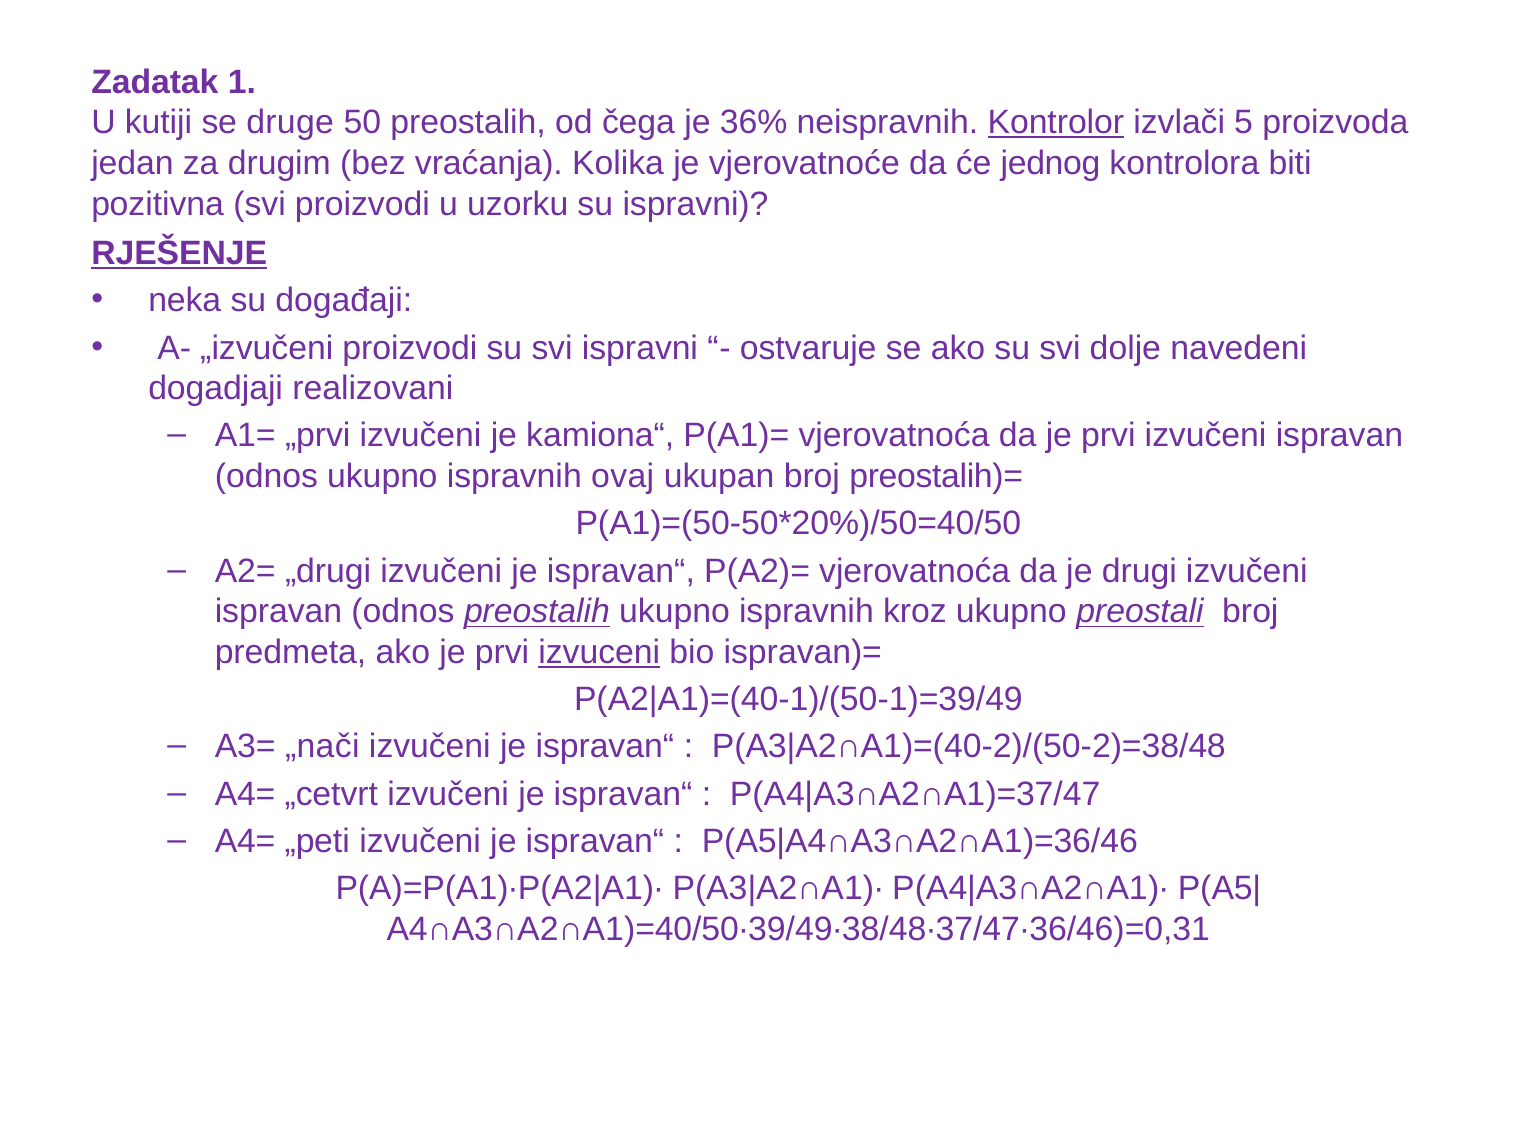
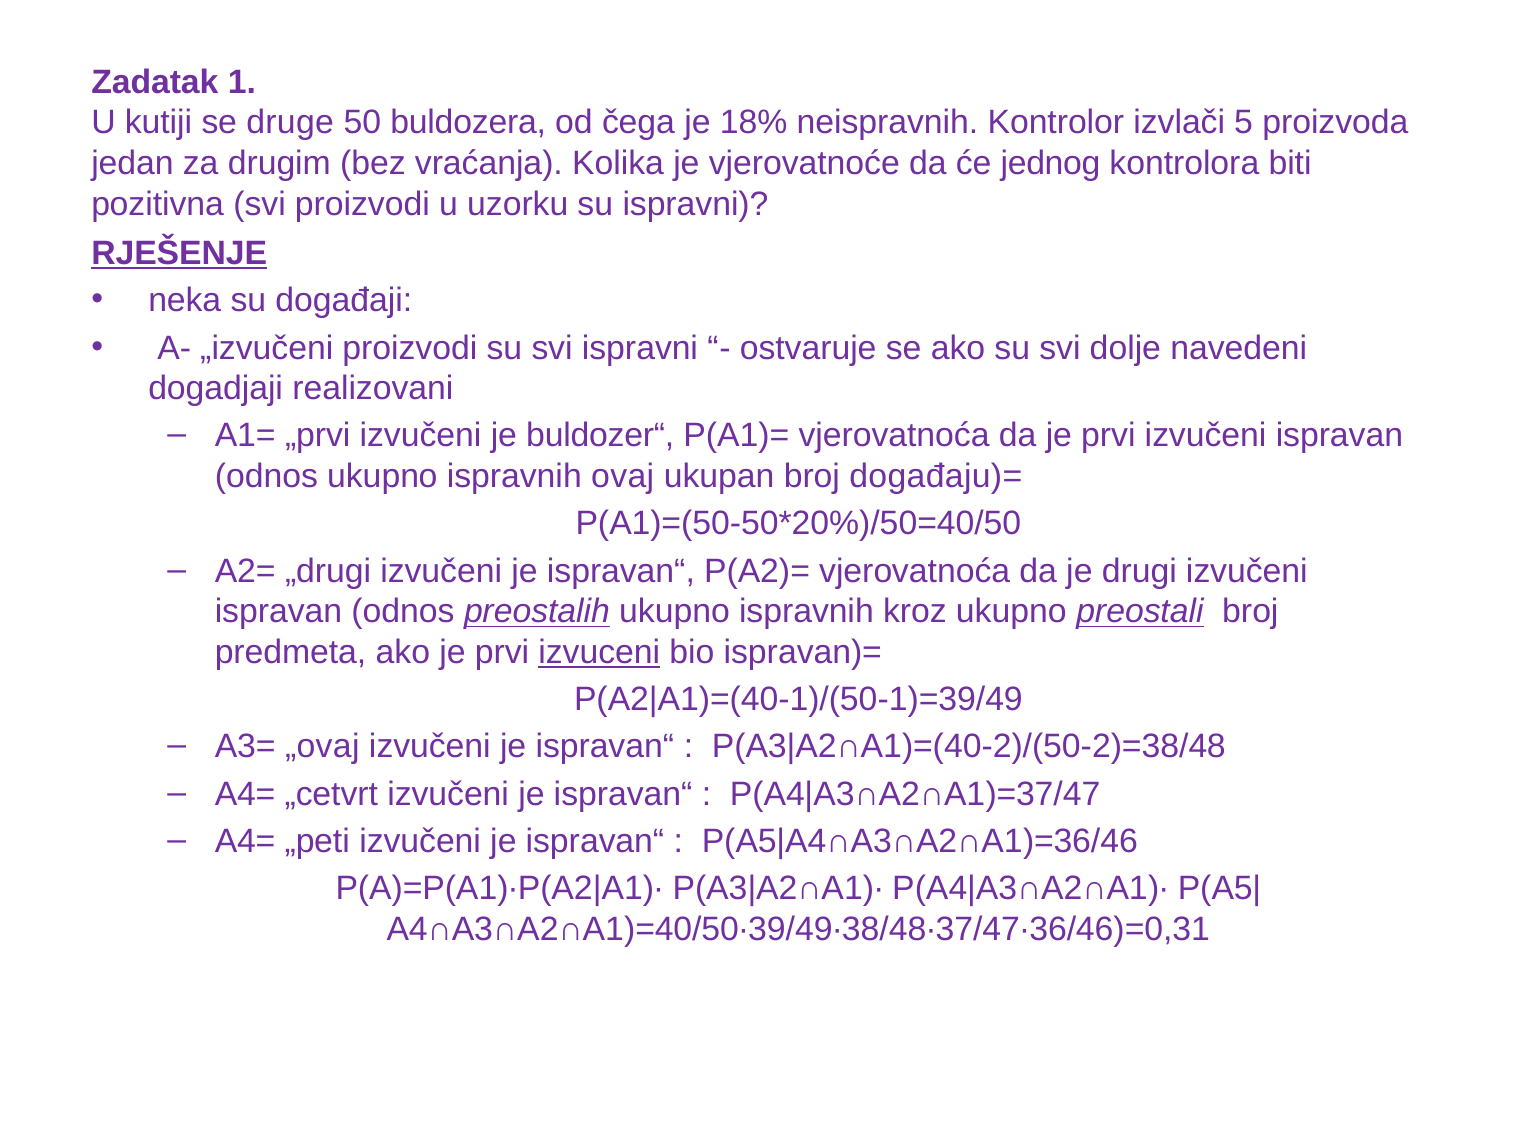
50 preostalih: preostalih -> buldozera (468, 123)
36%: 36% -> 18% (754, 123)
Kontrolor underline: present -> none (1056, 123)
kamiona“: kamiona“ -> buldozer“ (600, 436)
preostalih)=: preostalih)= -> događaju)= (936, 476)
„nači: „nači -> „ovaj (322, 747)
